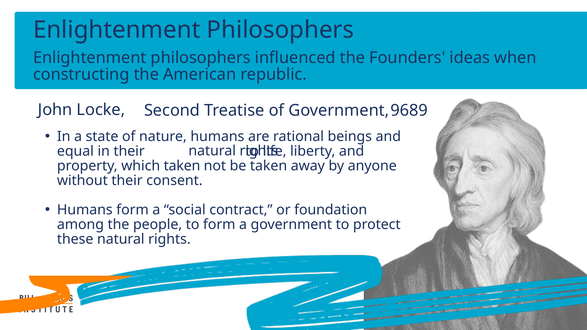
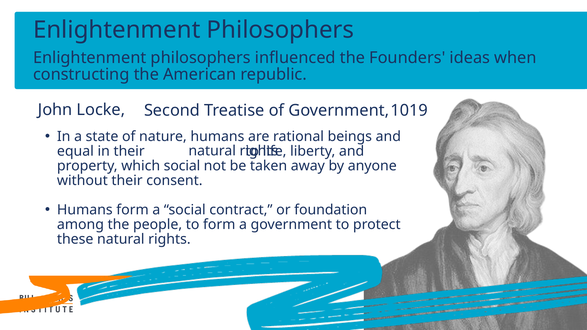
9689: 9689 -> 1019 (409, 110)
which taken: taken -> social (182, 166)
